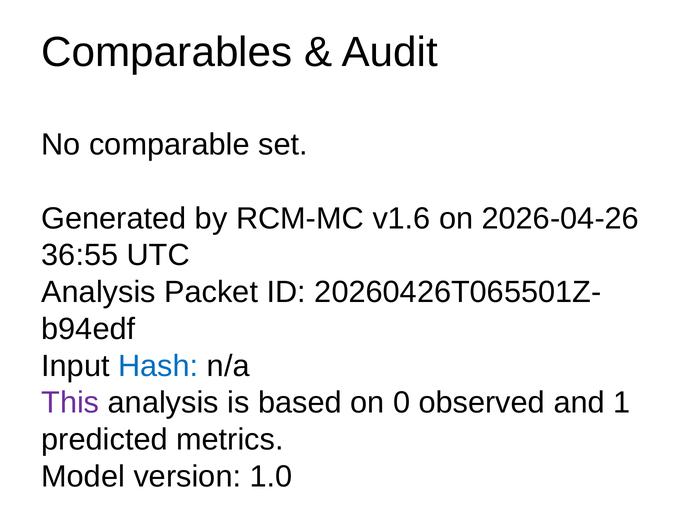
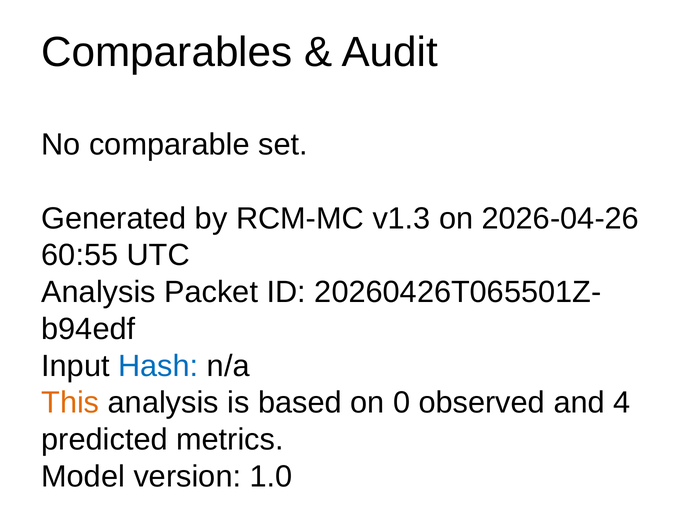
v1.6: v1.6 -> v1.3 (402, 219)
36:55: 36:55 -> 60:55 (80, 255)
This colour: purple -> orange (70, 403)
1: 1 -> 4 (622, 403)
